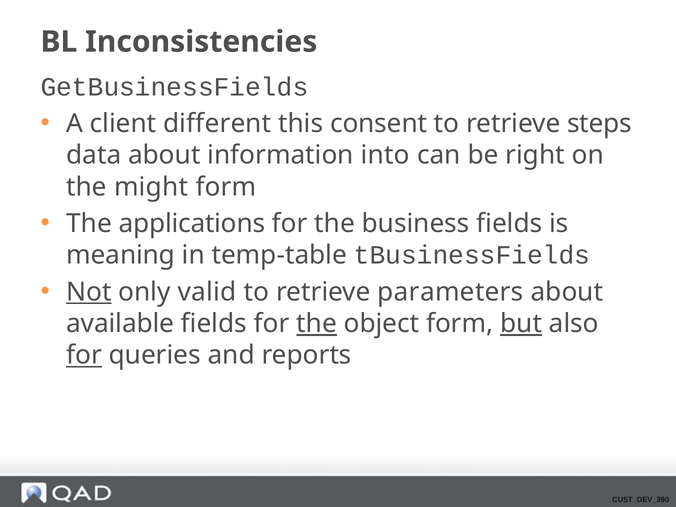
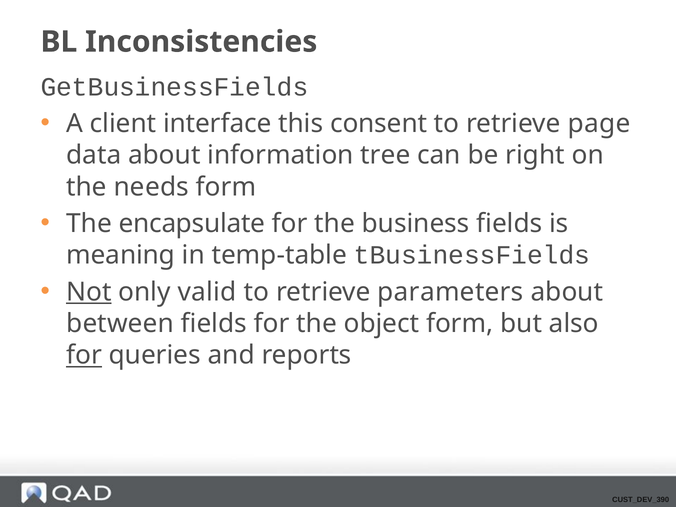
different: different -> interface (217, 124)
steps: steps -> page (599, 124)
into: into -> tree (385, 155)
might: might -> needs (151, 187)
applications: applications -> encapsulate (192, 224)
available: available -> between (120, 324)
the underline: present -> none (317, 324)
but underline: present -> none (521, 324)
